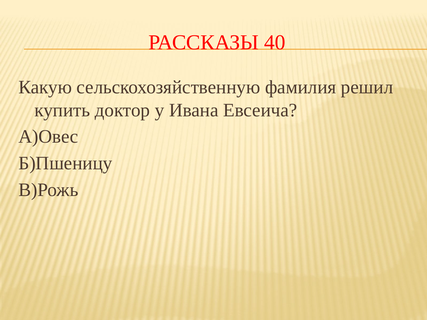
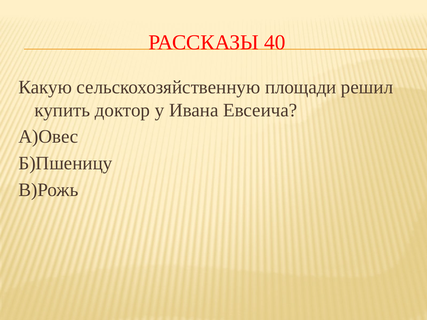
фамилия: фамилия -> площади (301, 87)
